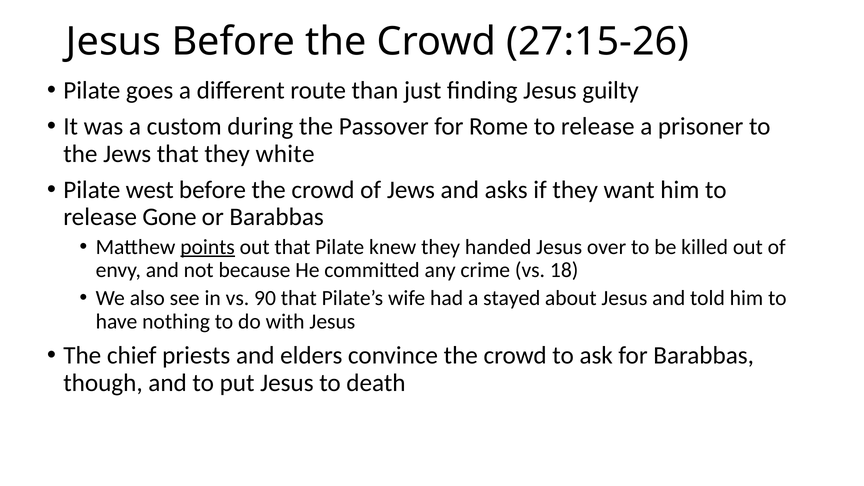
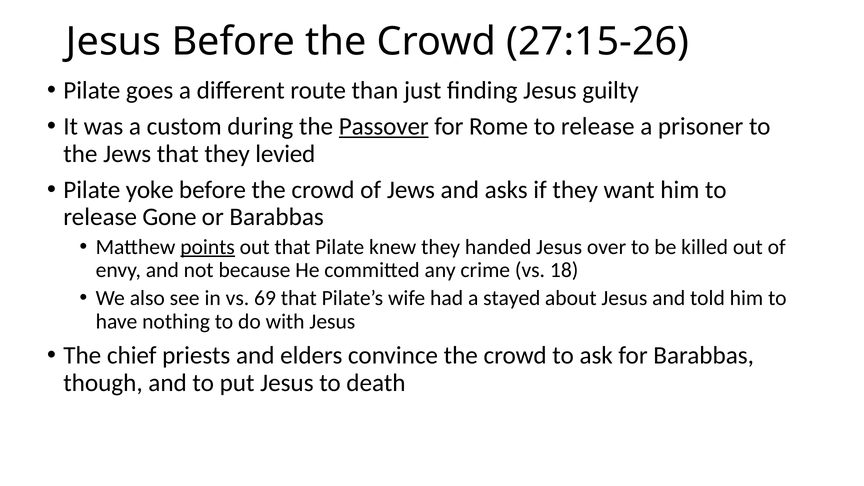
Passover underline: none -> present (384, 126)
white: white -> levied (285, 154)
west: west -> yoke (150, 190)
90: 90 -> 69 (265, 298)
